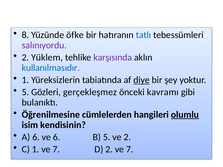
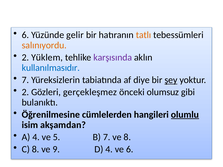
8: 8 -> 6 (25, 35)
öfke: öfke -> gelir (75, 35)
tatlı colour: blue -> orange (143, 35)
salınıyordu colour: purple -> orange (44, 45)
1: 1 -> 7 (25, 80)
diye underline: present -> none (142, 80)
şey underline: none -> present (171, 80)
5: 5 -> 2 (25, 92)
kavramı: kavramı -> olumsuz (163, 92)
kendisinin: kendisinin -> akşamdan (63, 125)
A 6: 6 -> 4 (36, 137)
ve 6: 6 -> 5 (57, 137)
B 5: 5 -> 7 (107, 137)
ve 2: 2 -> 8 (127, 137)
C 1: 1 -> 8 (36, 149)
7: 7 -> 9 (56, 149)
D 2: 2 -> 4 (109, 149)
7: 7 -> 6 (130, 149)
